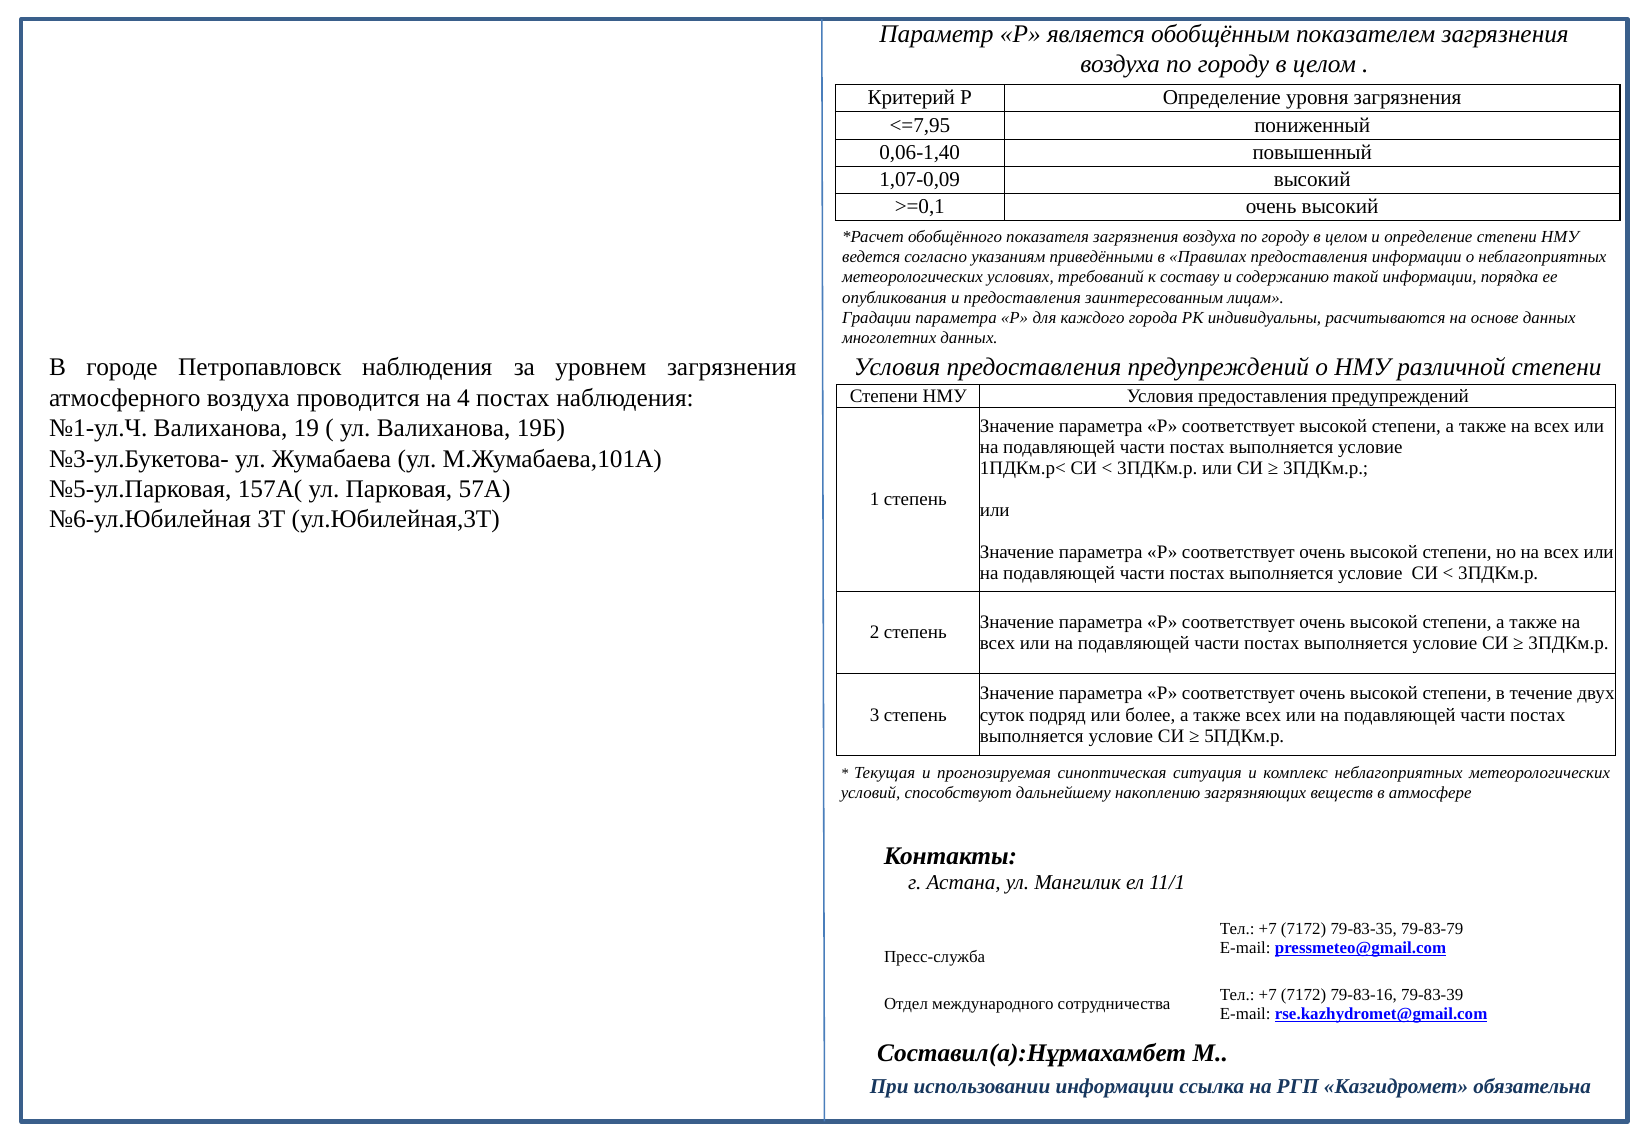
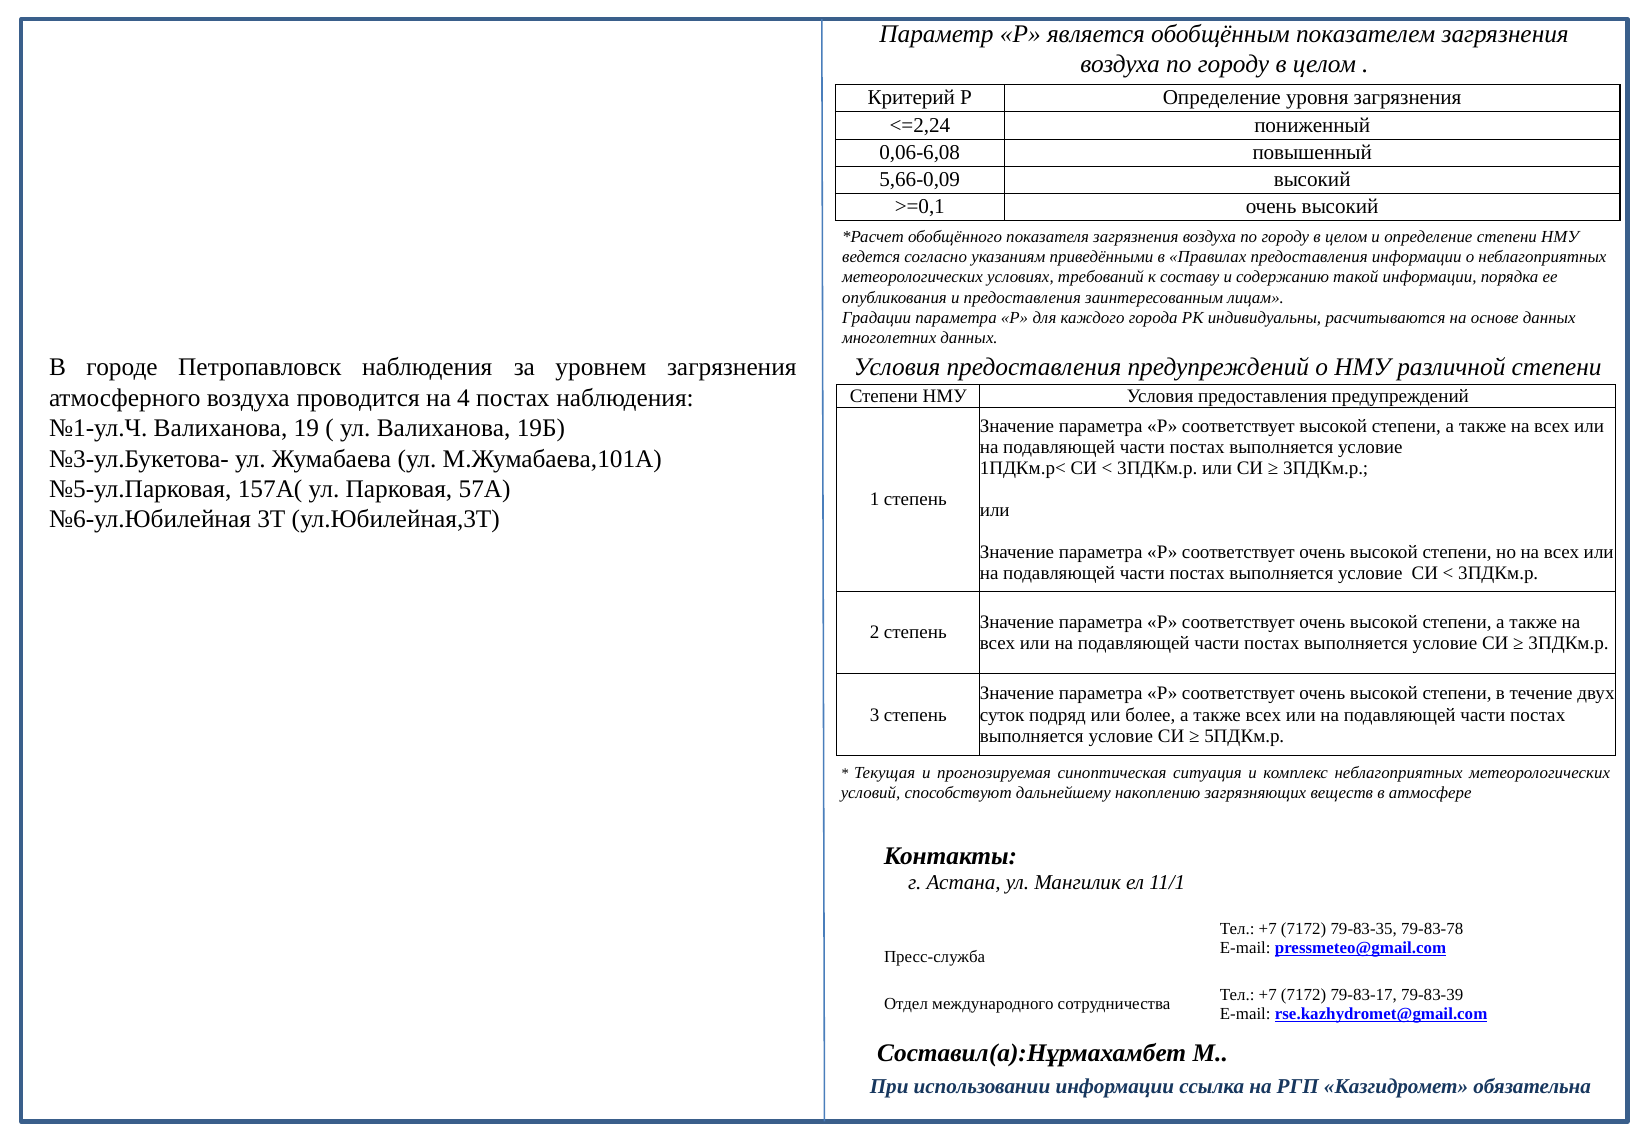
<=7,95: <=7,95 -> <=2,24 (920, 125)
0,06-1,40: 0,06-1,40 -> 0,06-6,08 (920, 152)
1,07-0,09: 1,07-0,09 -> 5,66-0,09 (920, 180)
79-83-79: 79-83-79 -> 79-83-78 (1432, 929)
79-83-16: 79-83-16 -> 79-83-17 (1364, 995)
